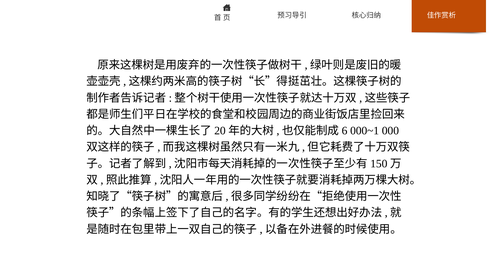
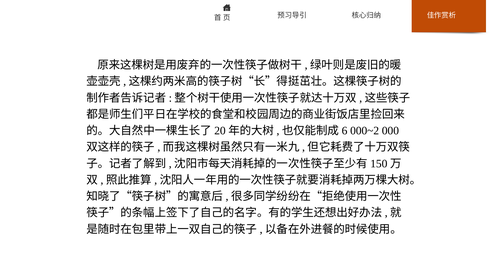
000~1: 000~1 -> 000~2 (365, 131)
